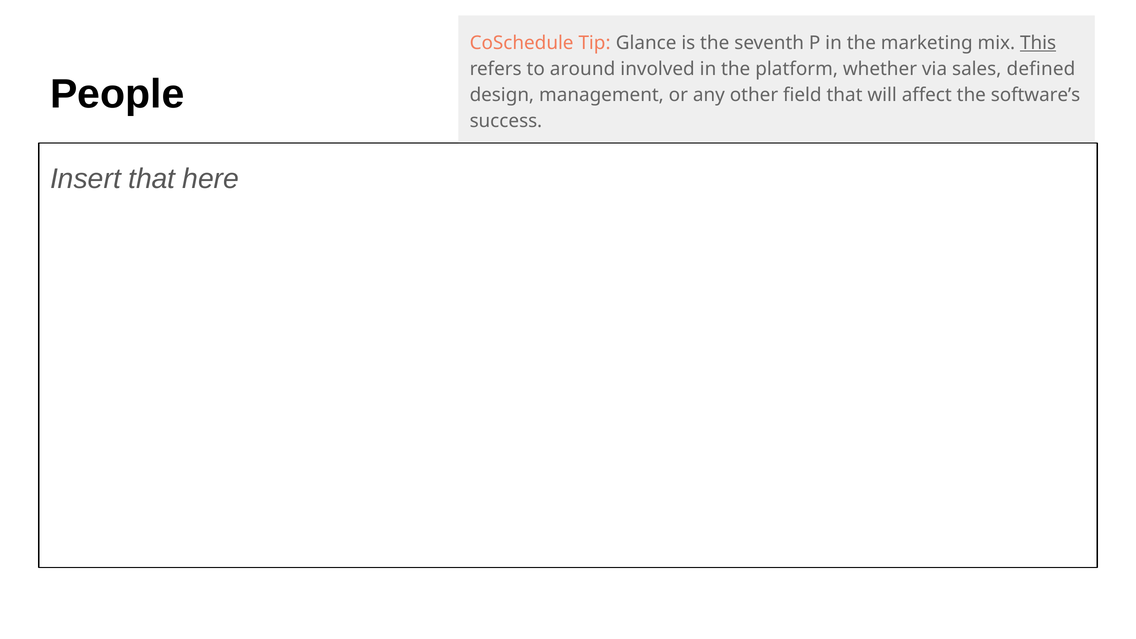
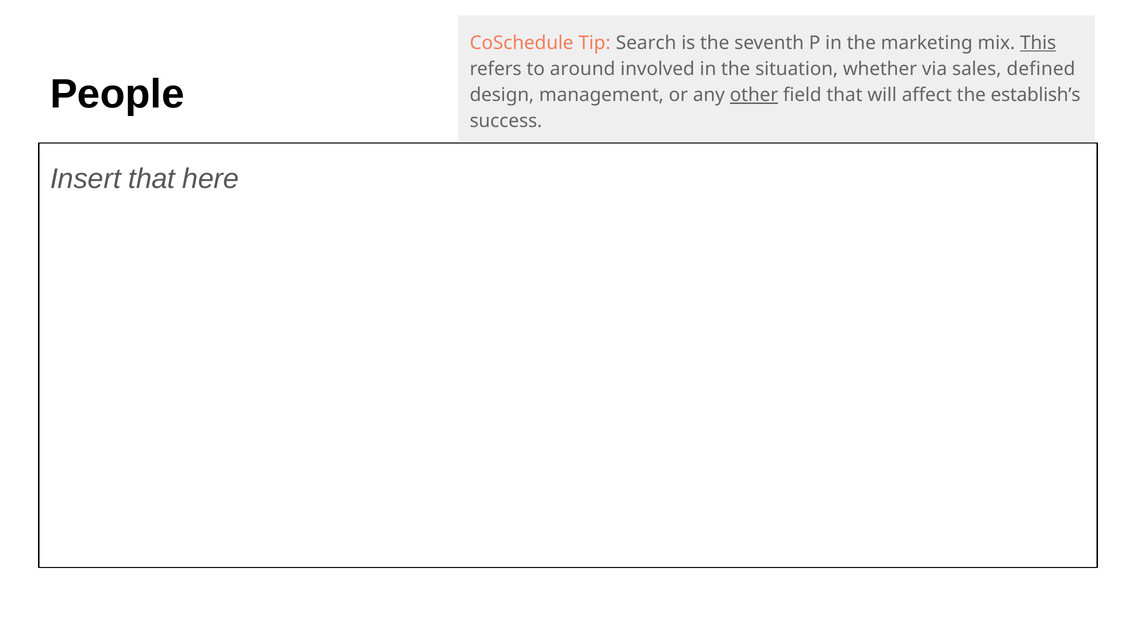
Glance: Glance -> Search (646, 43)
platform: platform -> situation (797, 69)
other underline: none -> present (754, 95)
software’s: software’s -> establish’s (1036, 95)
